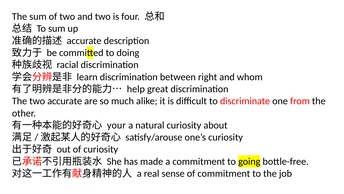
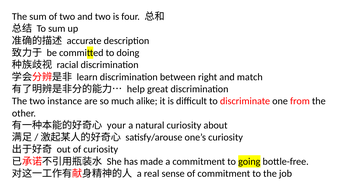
whom: whom -> match (250, 77)
two accurate: accurate -> instance (65, 101)
